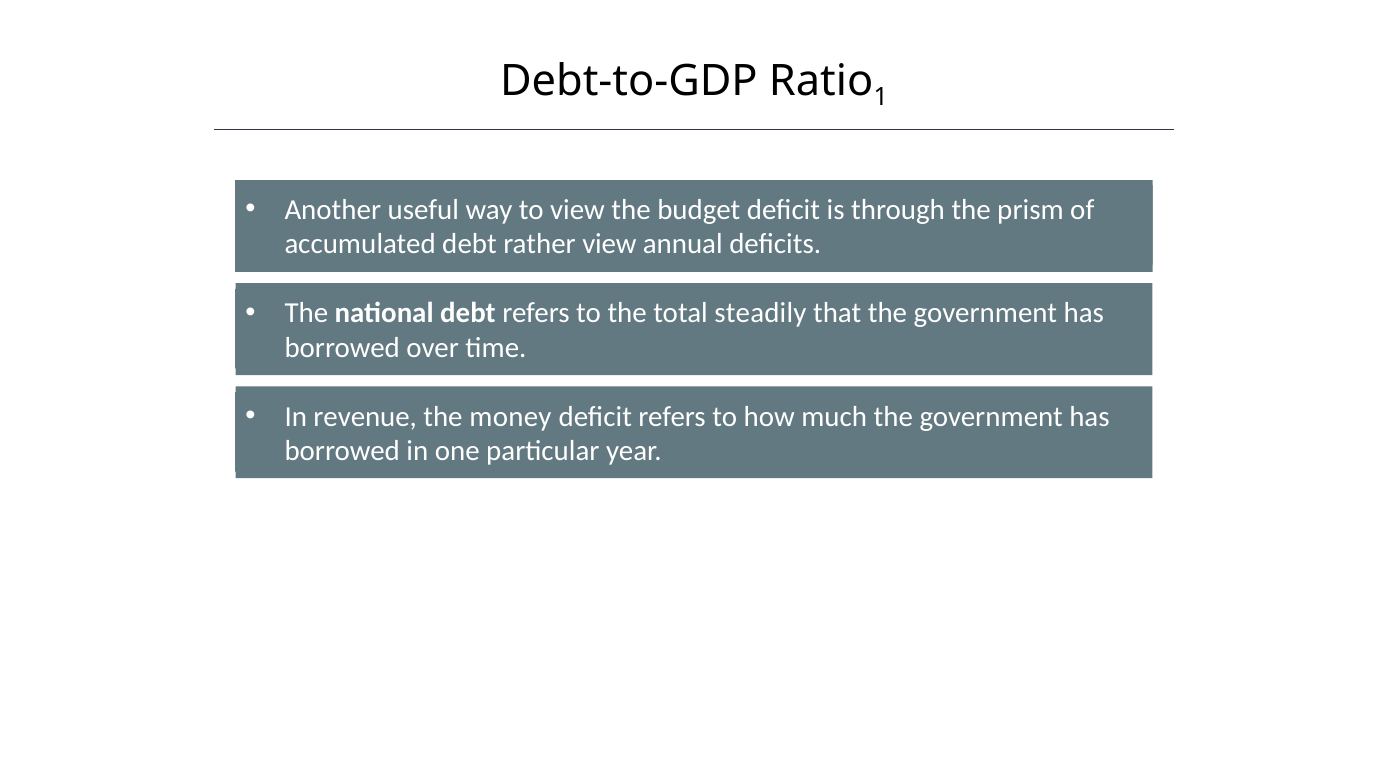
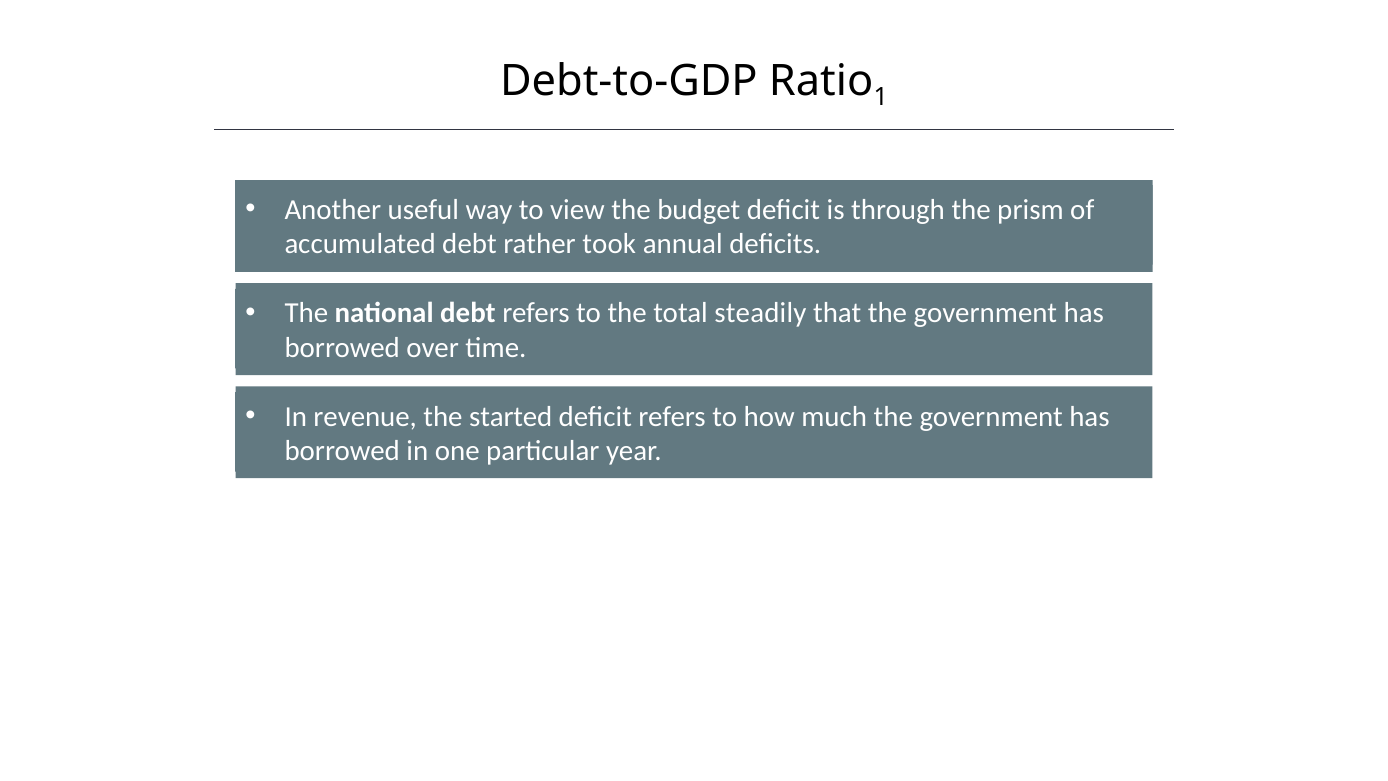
rather view: view -> took (609, 244)
money: money -> started (511, 416)
